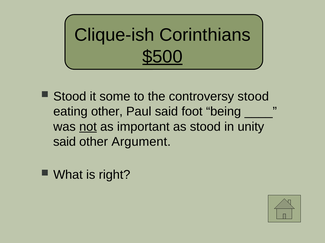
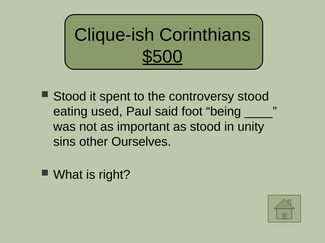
some: some -> spent (115, 97)
eating other: other -> used (107, 112)
not underline: present -> none (88, 127)
said: said -> sins (65, 142)
Argument: Argument -> Ourselves (141, 142)
